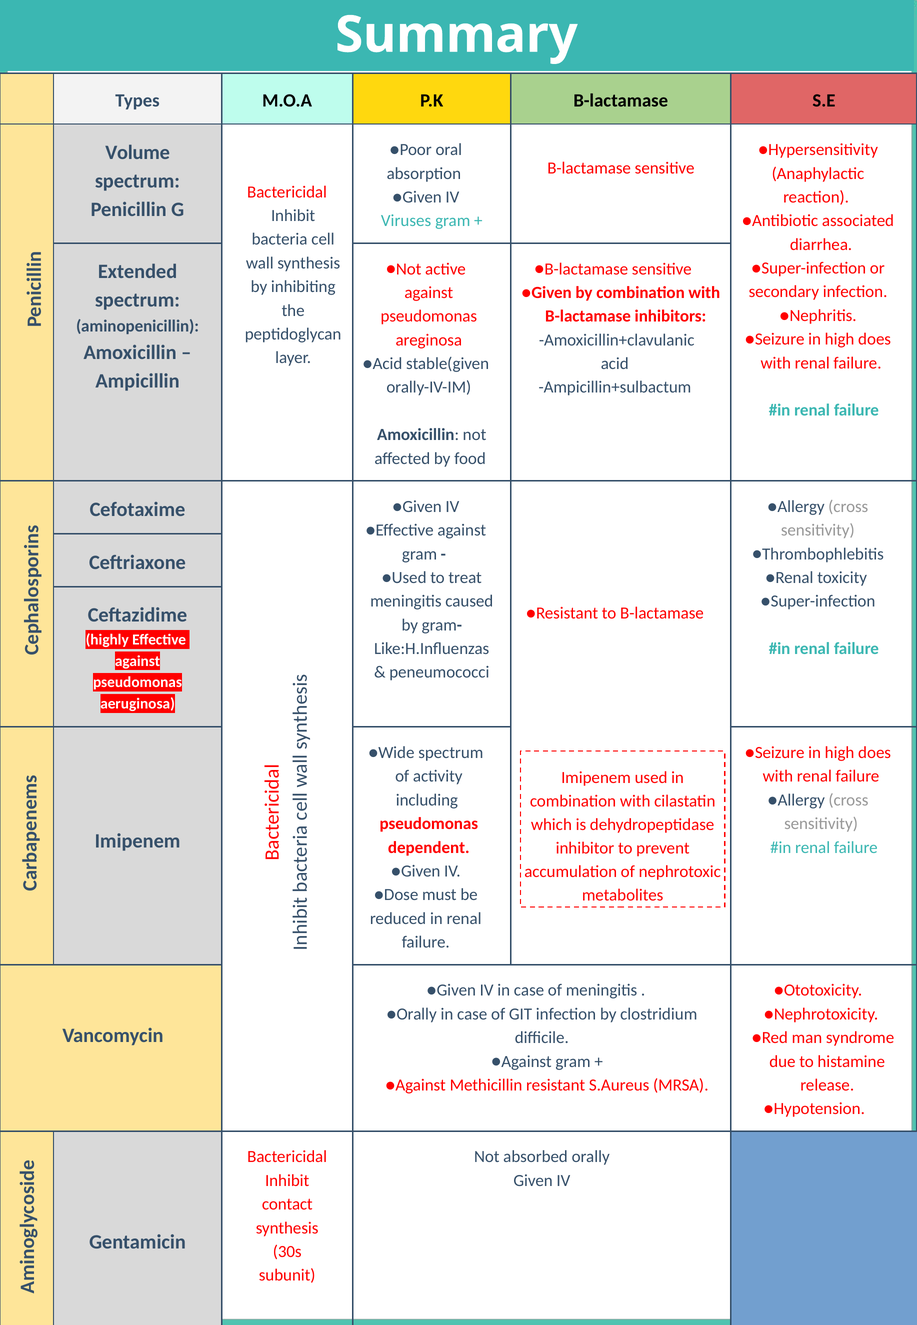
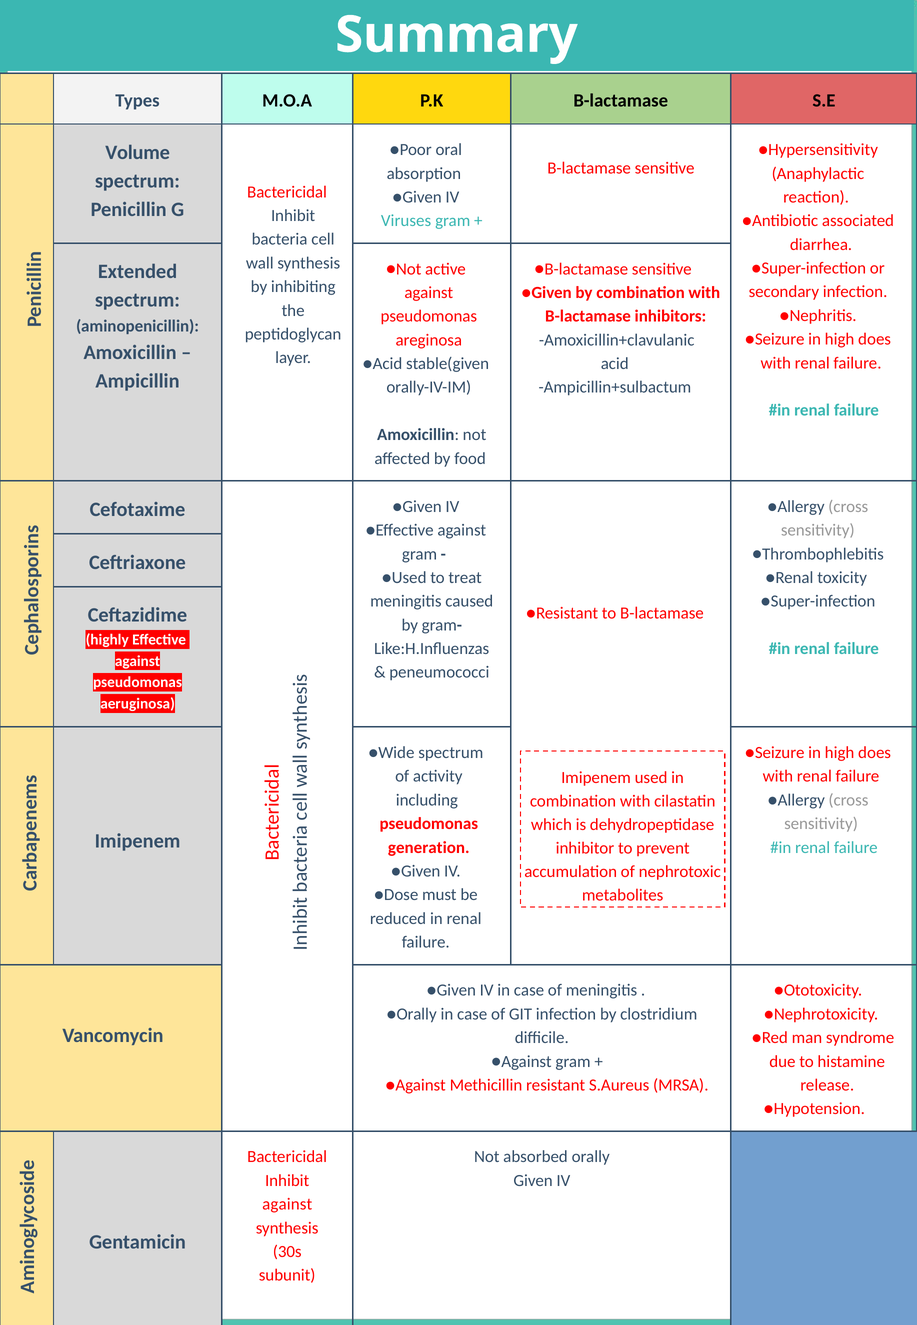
dependent: dependent -> generation (429, 847)
contact: contact -> against (287, 1204)
